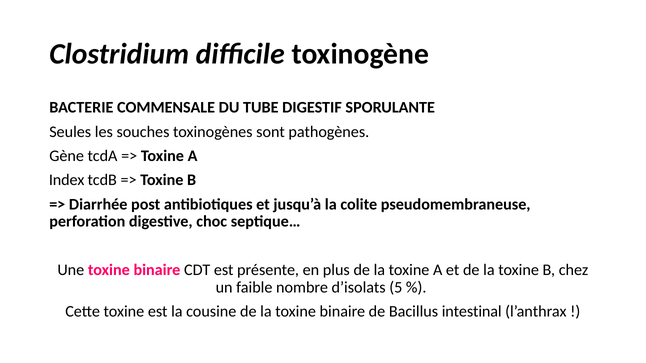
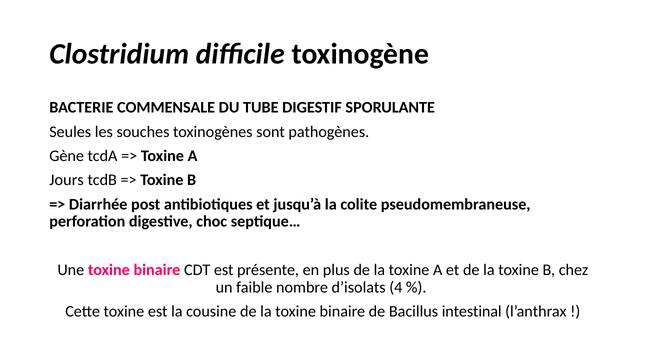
Index: Index -> Jours (67, 180)
5: 5 -> 4 (396, 288)
